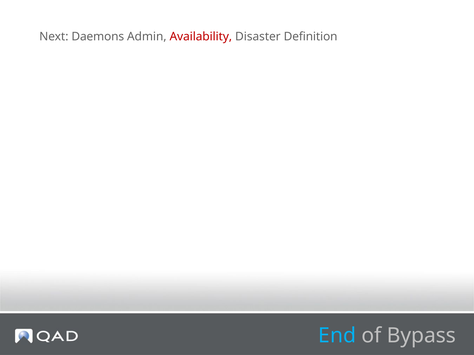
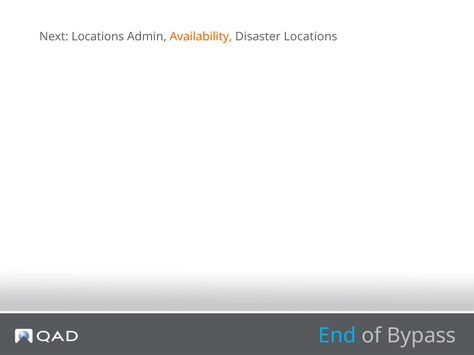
Next Daemons: Daemons -> Locations (98, 37)
Availability colour: red -> orange (201, 37)
Disaster Definition: Definition -> Locations (311, 37)
